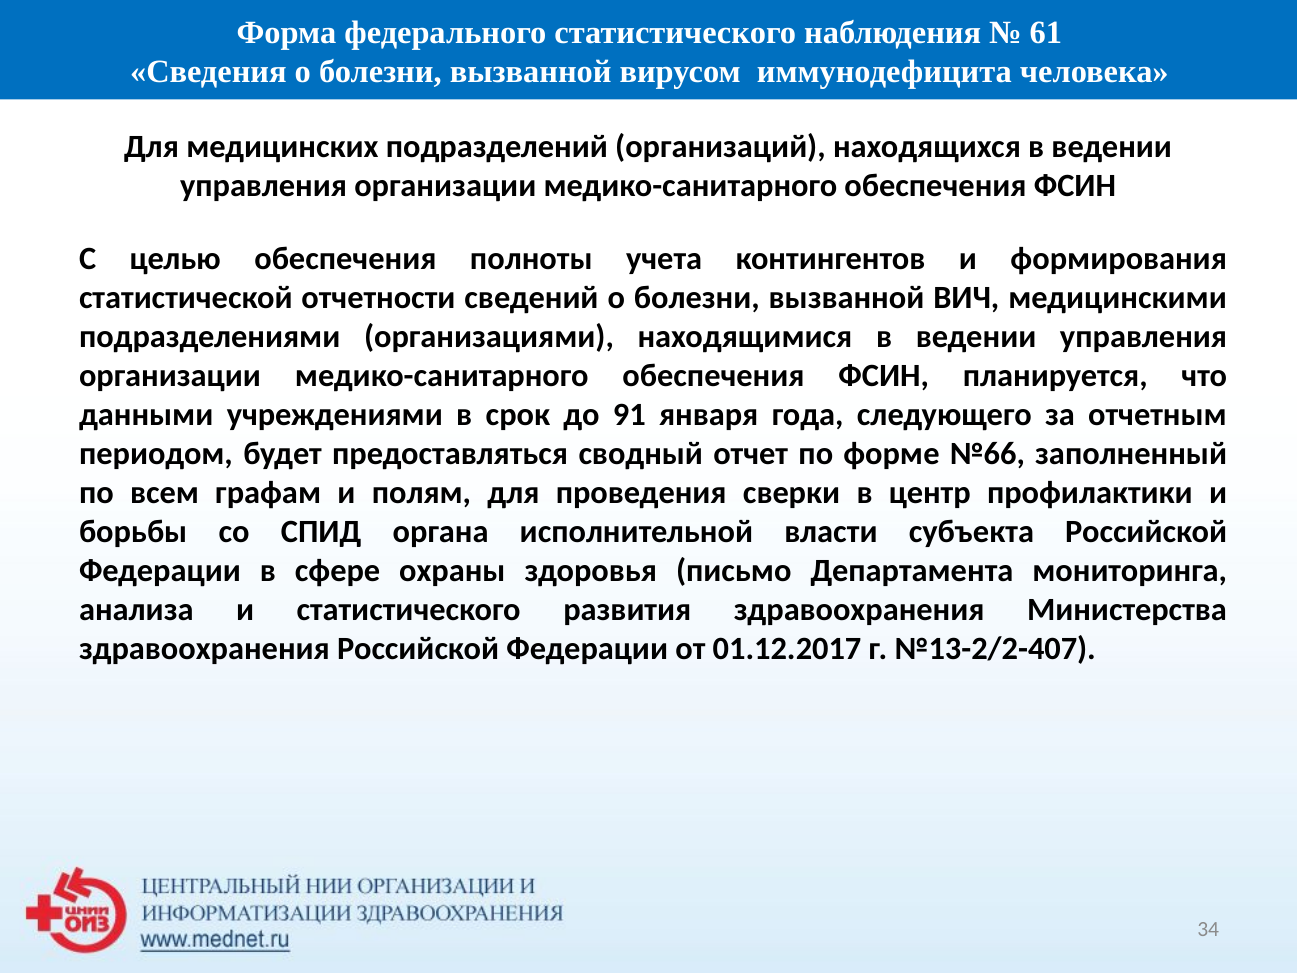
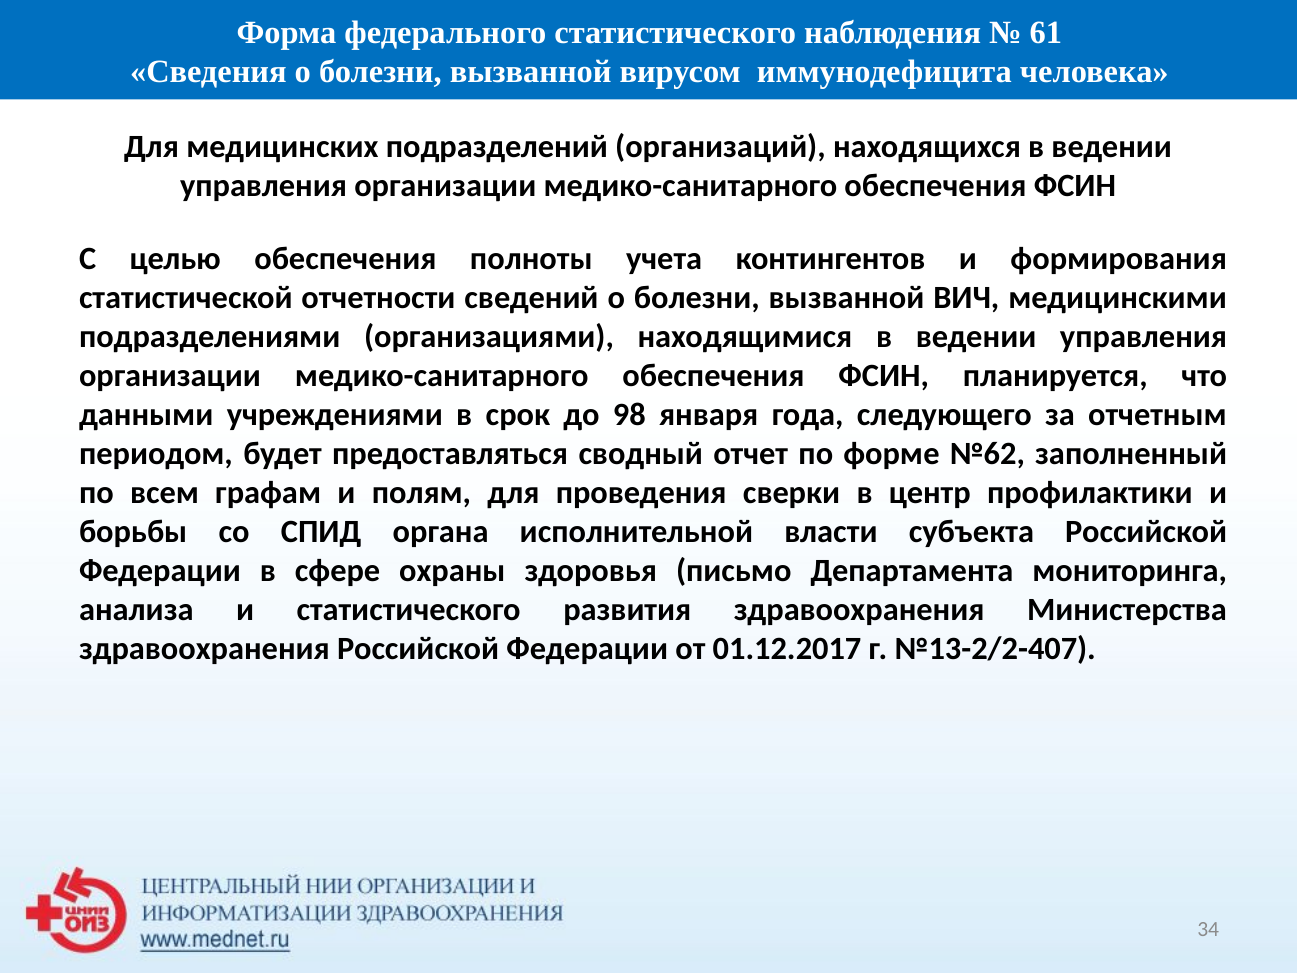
91: 91 -> 98 (629, 415)
№66: №66 -> №62 (987, 454)
